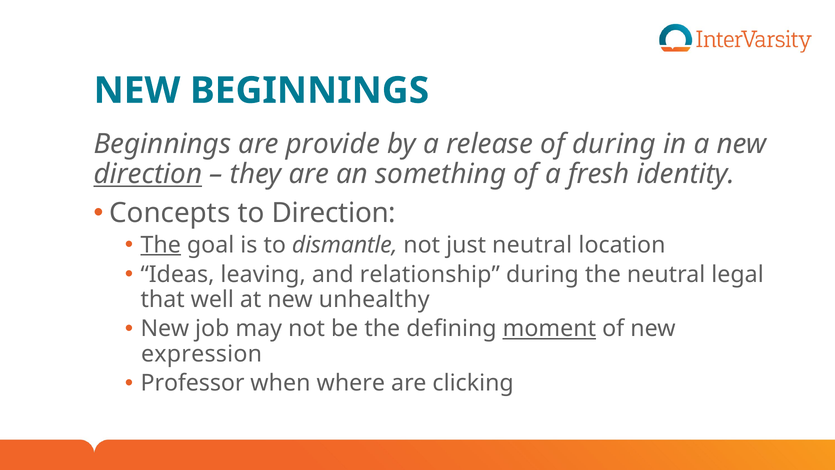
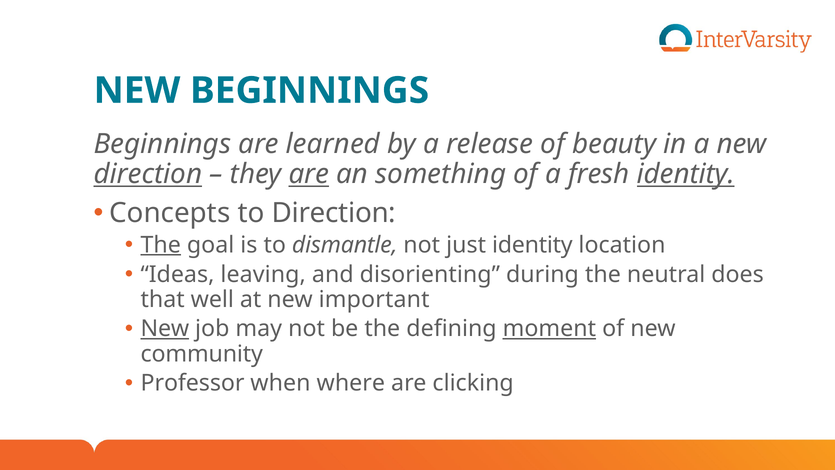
provide: provide -> learned (333, 144)
of during: during -> beauty (614, 144)
are underline: none -> present (309, 174)
identity underline: none -> present (686, 174)
just neutral: neutral -> identity (532, 245)
relationship: relationship -> disorienting (430, 274)
legal: legal -> does (738, 274)
unhealthy: unhealthy -> important (374, 299)
New underline: none -> present (165, 329)
expression: expression -> community (202, 354)
